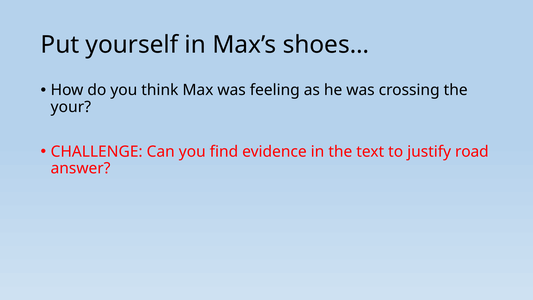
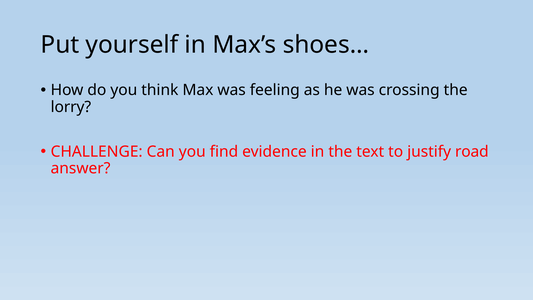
your: your -> lorry (71, 107)
